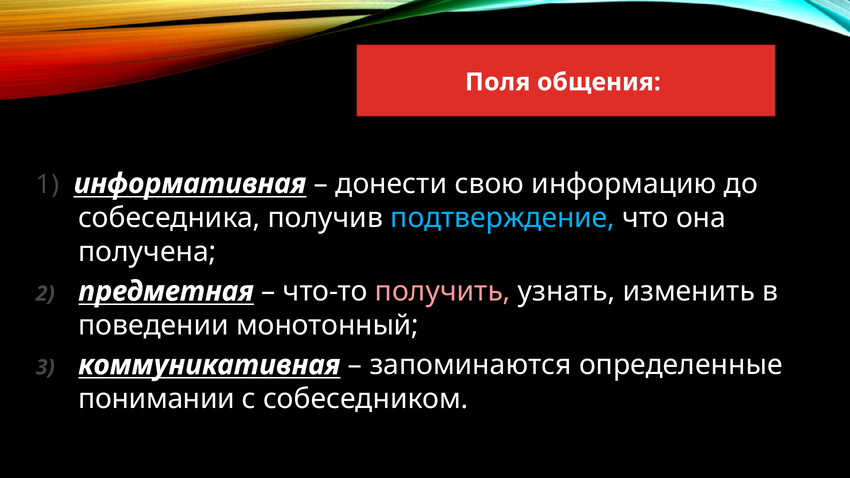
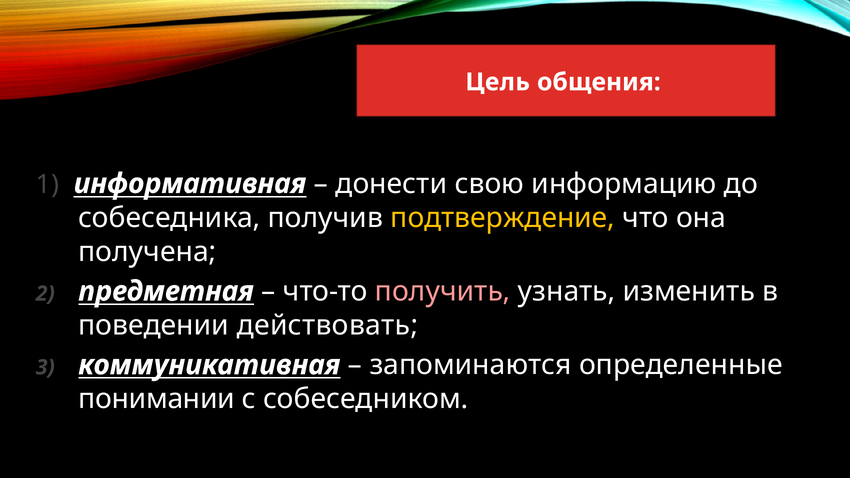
Поля: Поля -> Цель (498, 82)
подтверждение colour: light blue -> yellow (503, 218)
монотонный: монотонный -> действовать (327, 325)
